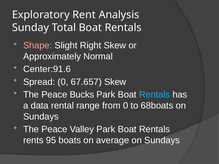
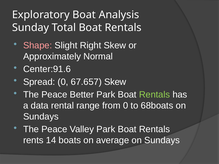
Exploratory Rent: Rent -> Boat (84, 15)
Bucks: Bucks -> Better (82, 95)
Rentals colour: light blue -> light green (155, 95)
95: 95 -> 14 (51, 140)
